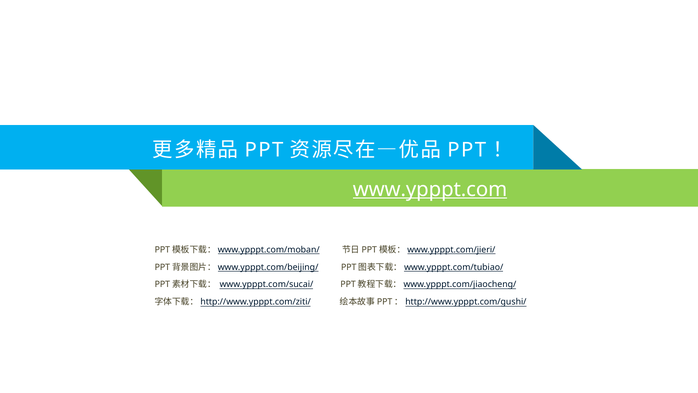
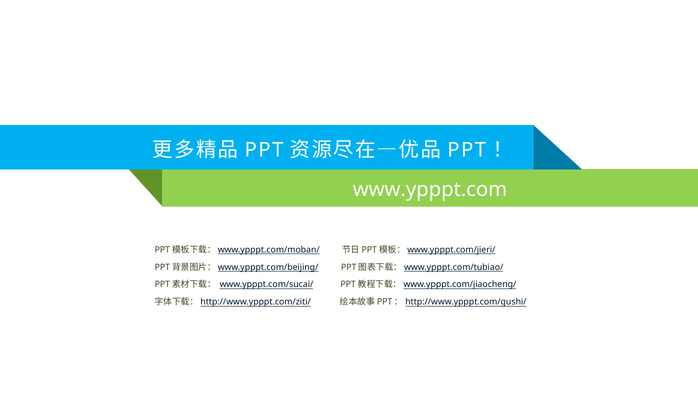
www.ypppt.com underline: present -> none (430, 189)
